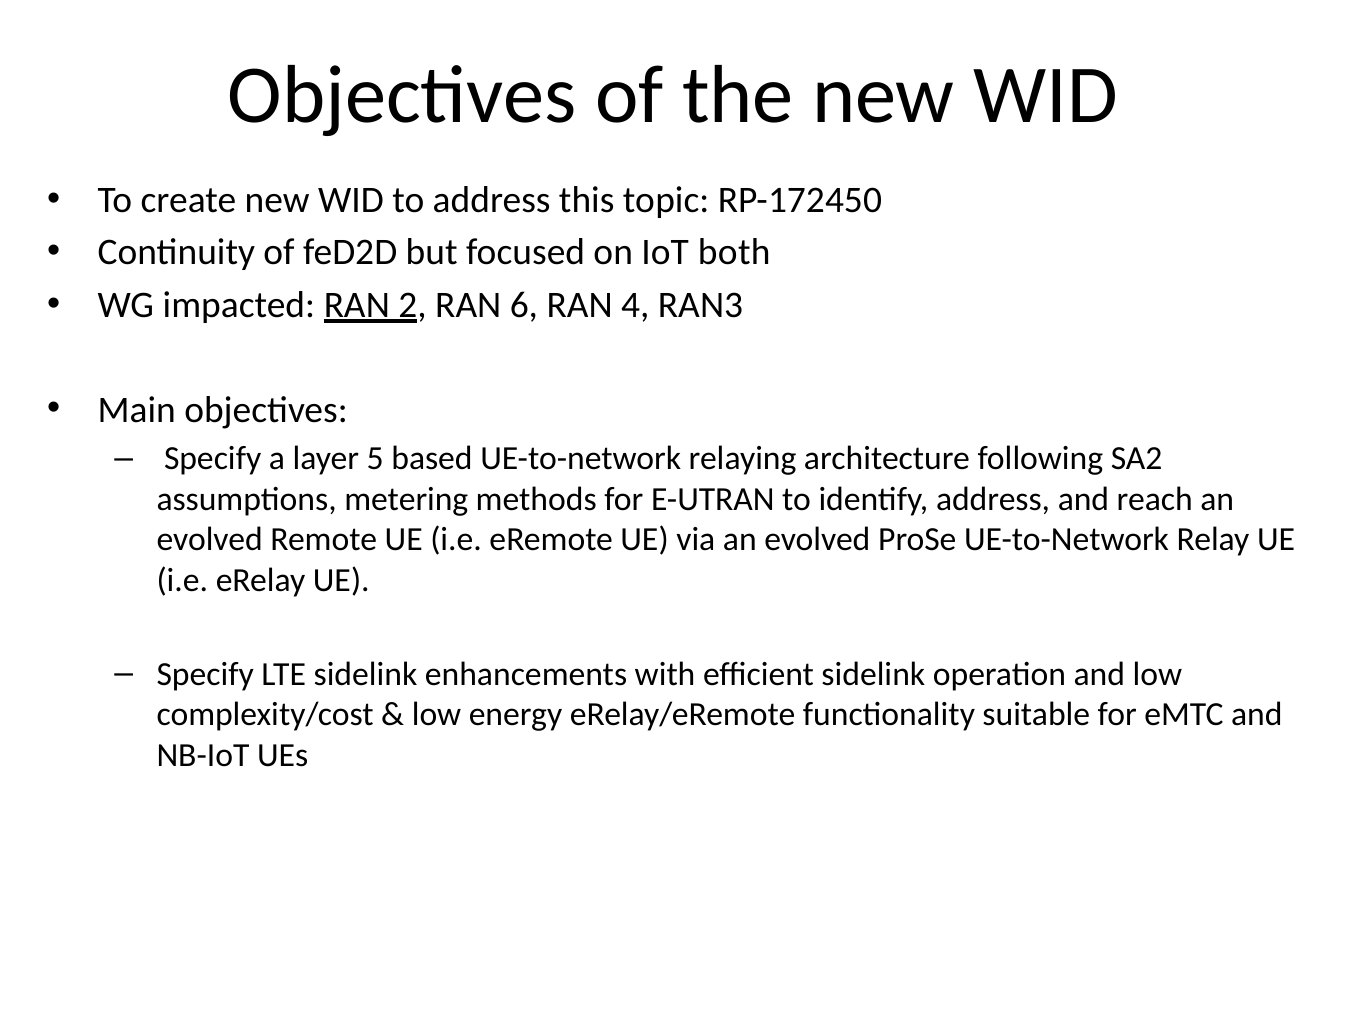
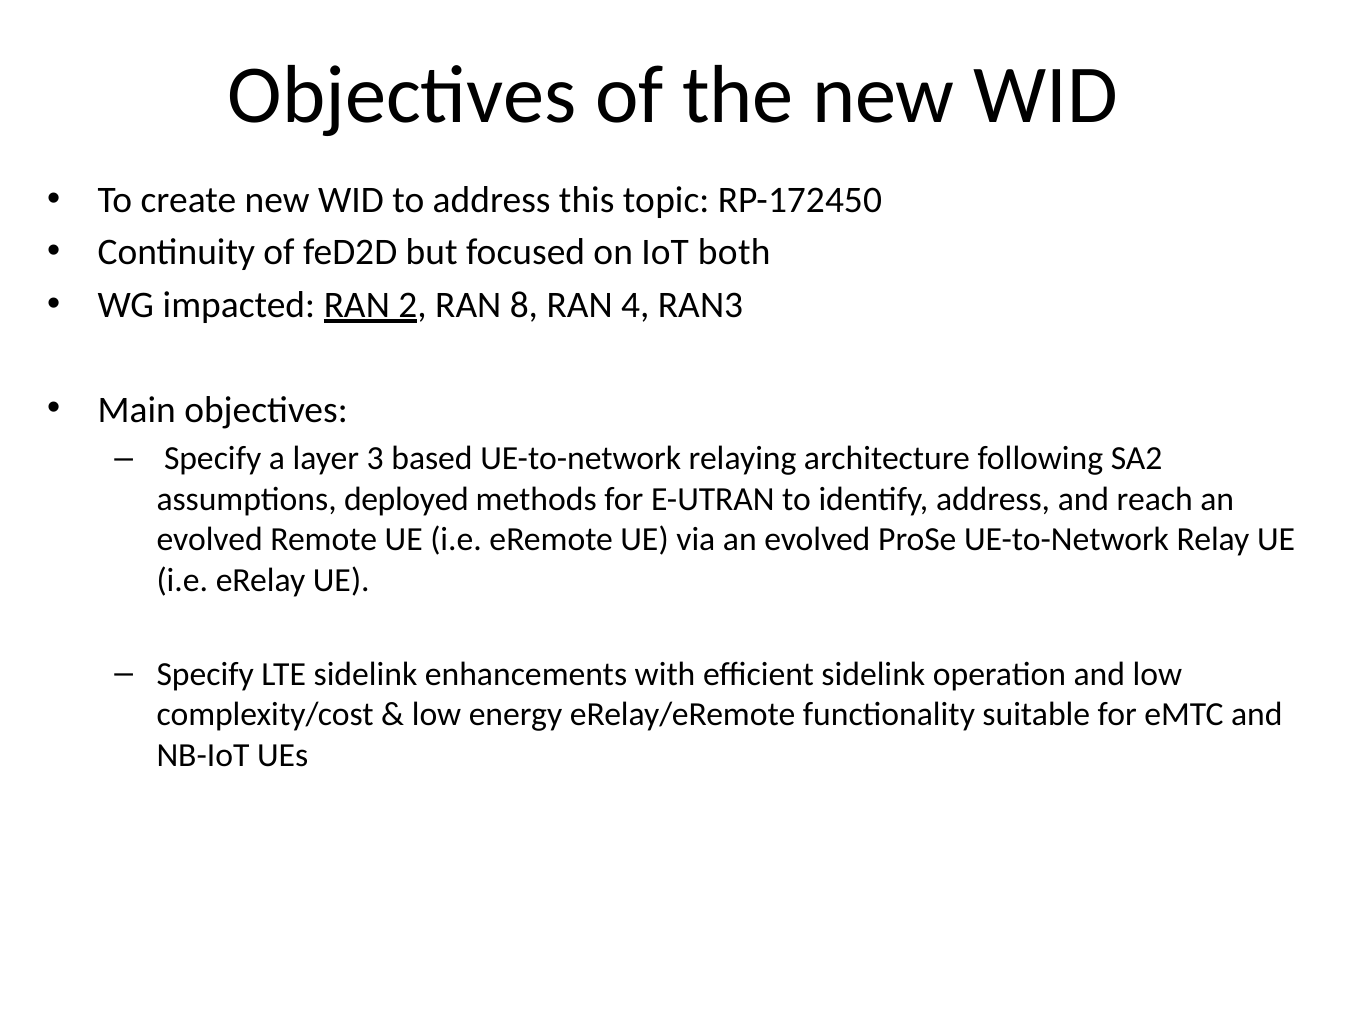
6: 6 -> 8 (524, 305)
5: 5 -> 3 (375, 459)
metering: metering -> deployed (406, 499)
